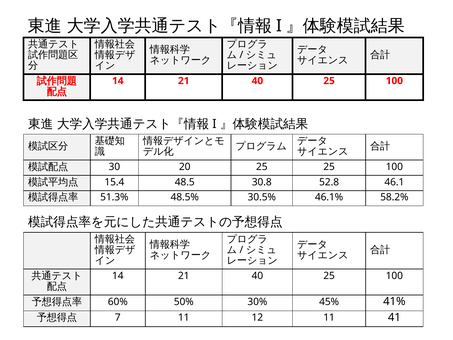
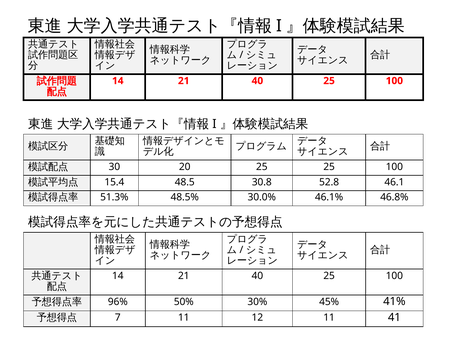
30.5%: 30.5% -> 30.0% (262, 197)
58.2%: 58.2% -> 46.8% (394, 197)
60%: 60% -> 96% (118, 301)
